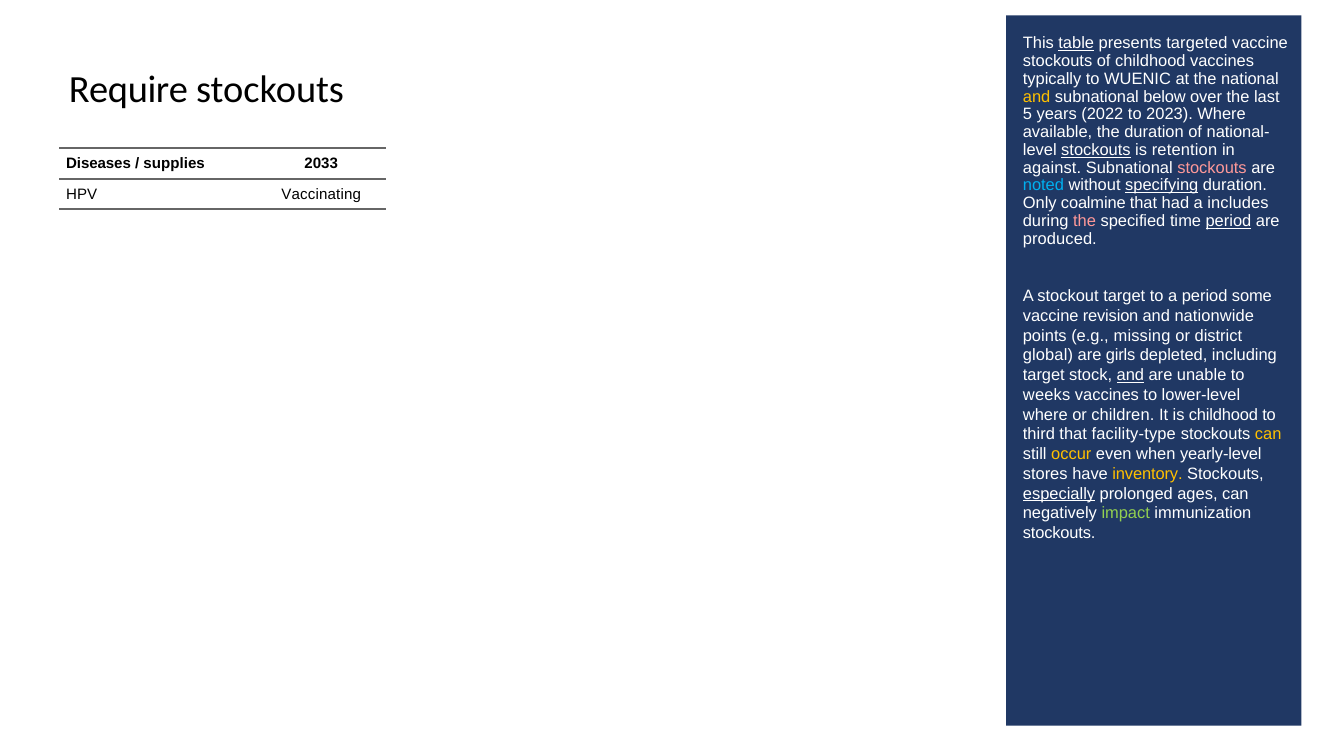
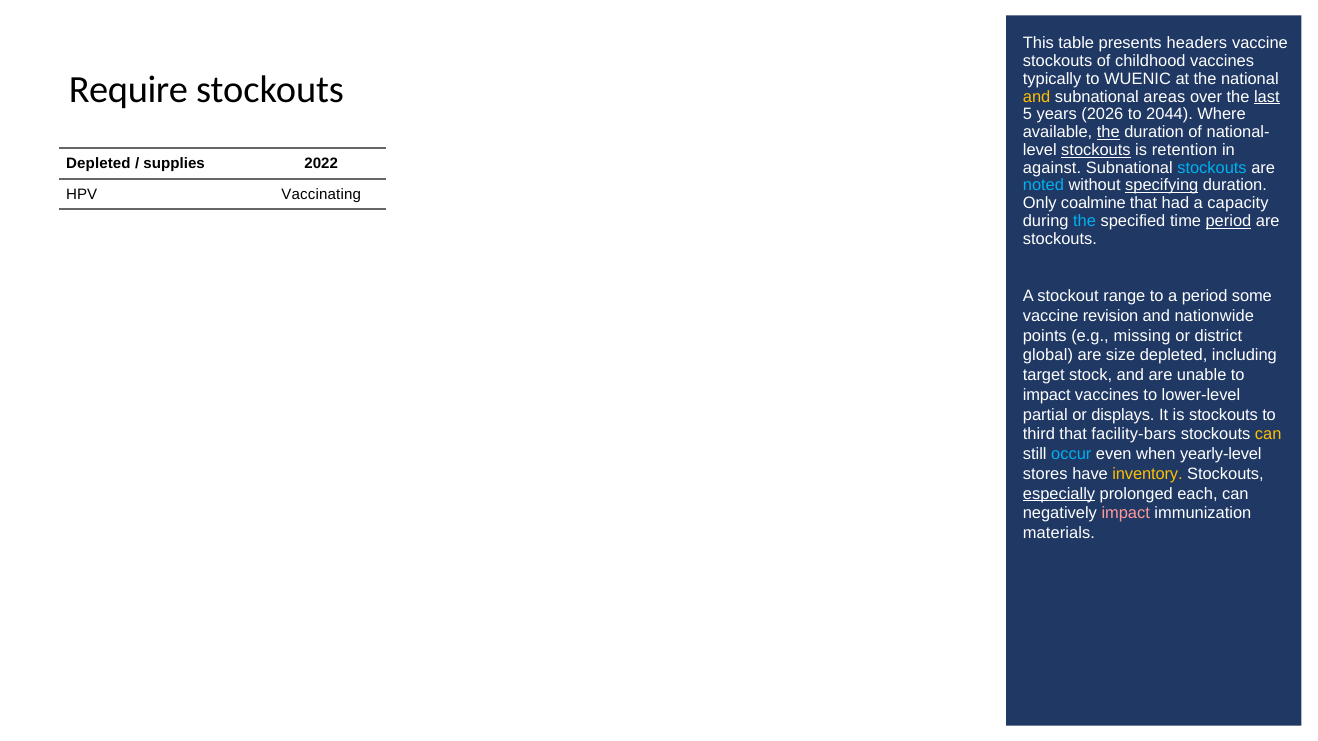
table underline: present -> none (1076, 43)
targeted: targeted -> headers (1197, 43)
below: below -> areas (1164, 97)
last underline: none -> present (1267, 97)
2022: 2022 -> 2026 (1102, 114)
2023: 2023 -> 2044 (1170, 114)
the underline: none -> present (1108, 132)
Diseases: Diseases -> Depleted (98, 164)
2033: 2033 -> 2022 (321, 164)
stockouts colour: pink -> light blue (1212, 168)
includes: includes -> capacity (1238, 203)
the colour: pink -> light blue (1085, 221)
produced: produced -> stockouts (1060, 239)
stockout target: target -> range (1124, 296)
girls: girls -> size (1121, 356)
and underline: present -> none (1130, 375)
weeks: weeks -> impact (1047, 395)
where: where -> partial (1045, 415)
children: children -> displays (1123, 415)
is childhood: childhood -> stockouts (1223, 415)
facility-type: facility-type -> facility-bars (1134, 435)
occur colour: yellow -> light blue (1071, 454)
ages: ages -> each (1197, 494)
impact colour: light green -> pink (1126, 514)
stockouts: stockouts -> materials (1059, 533)
